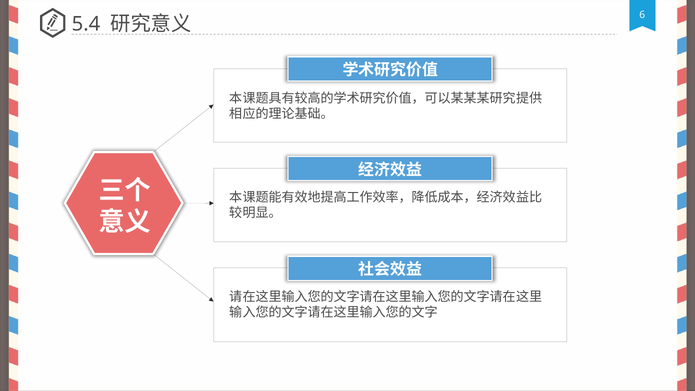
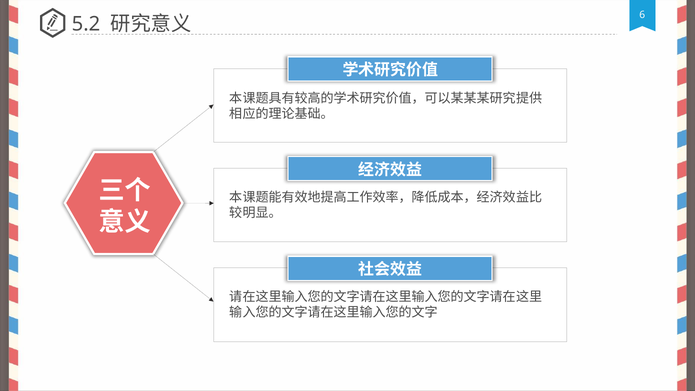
5.4: 5.4 -> 5.2 (86, 24)
